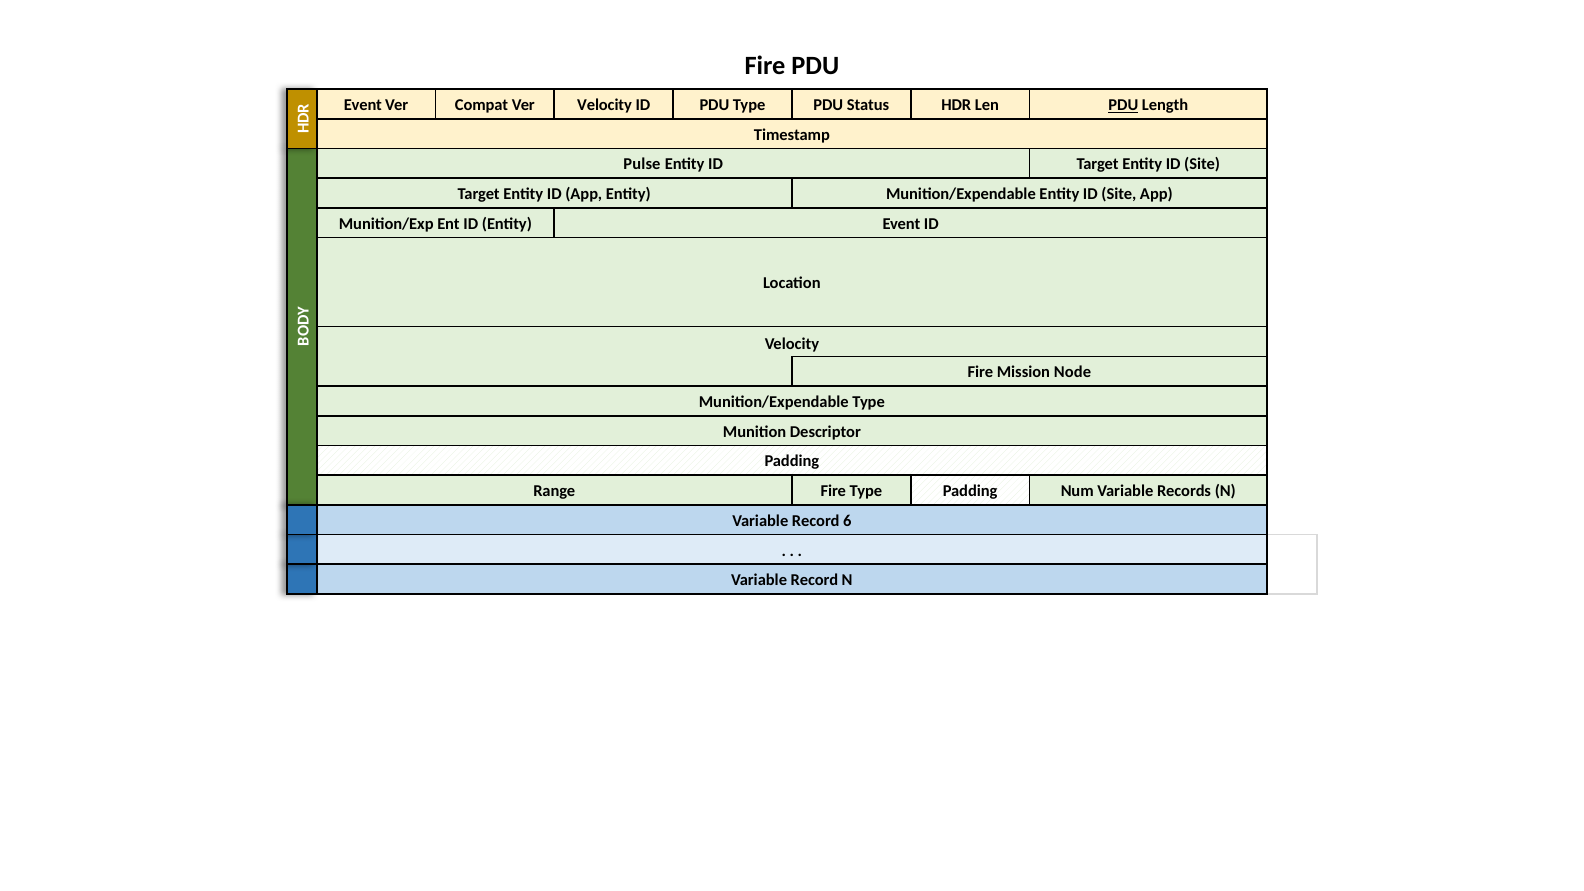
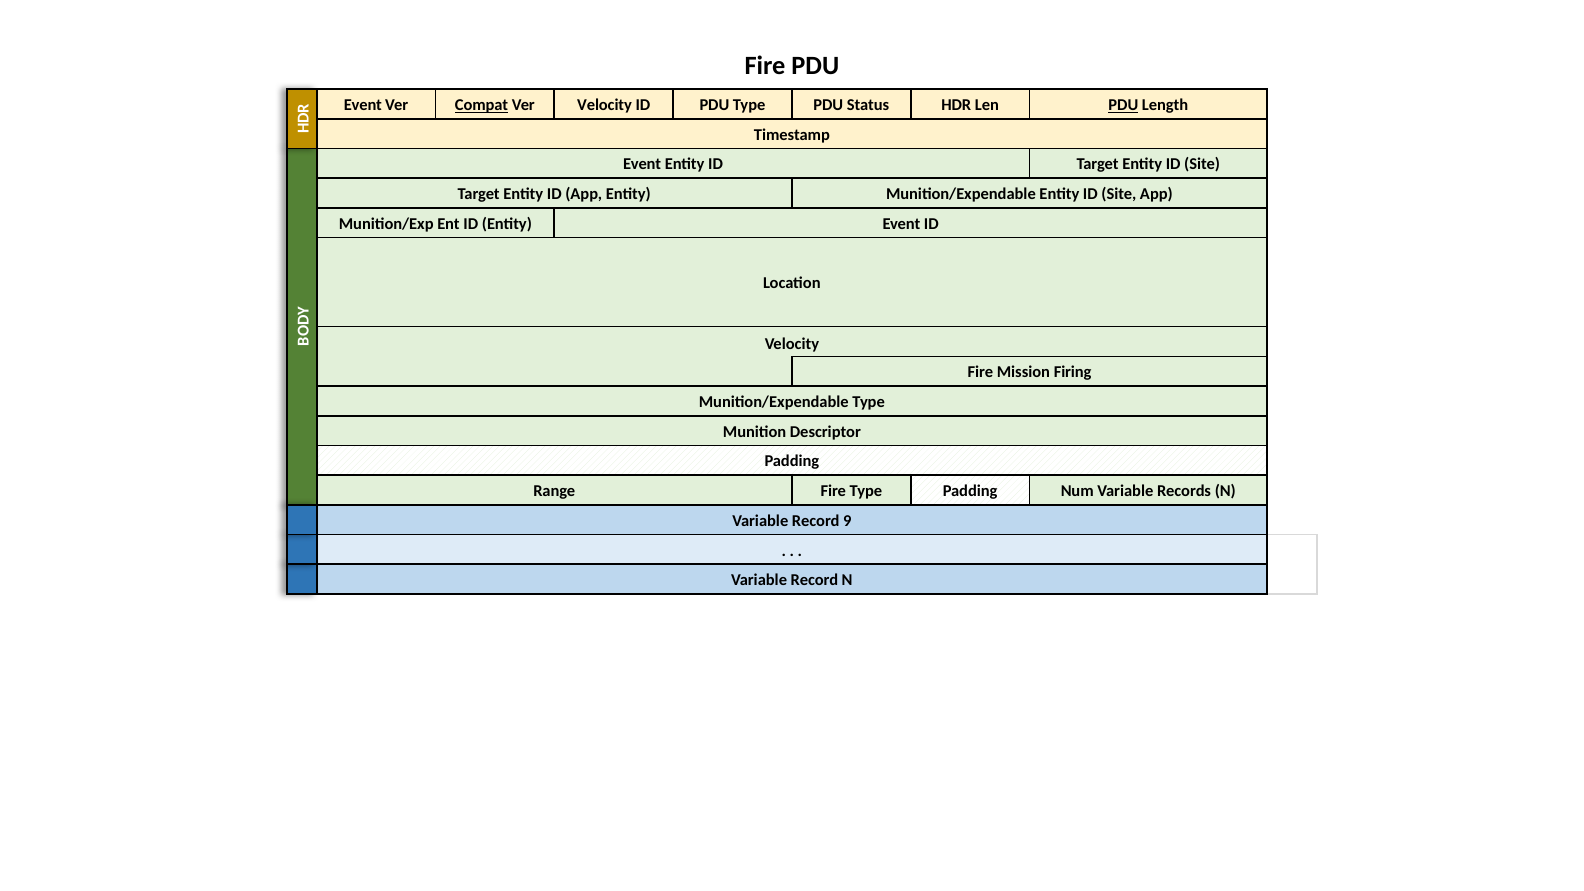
Compat underline: none -> present (482, 105)
Pulse: Pulse -> Event (642, 164)
Node: Node -> Firing (1073, 372)
6: 6 -> 9 (847, 522)
